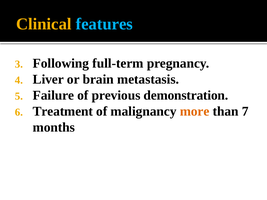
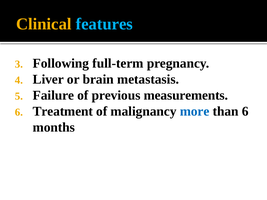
demonstration: demonstration -> measurements (186, 95)
more colour: orange -> blue (195, 112)
than 7: 7 -> 6 (245, 112)
